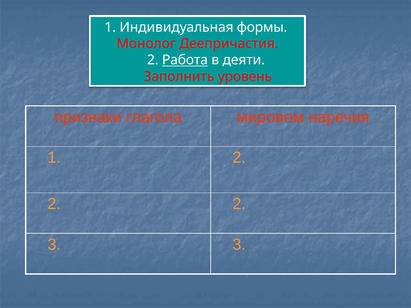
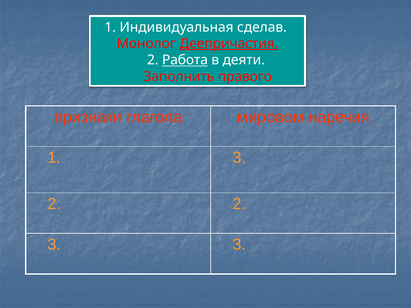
формы: формы -> сделав (262, 27)
Деепричастия underline: none -> present (229, 44)
уровень: уровень -> правого (245, 77)
1 2: 2 -> 3 (239, 158)
